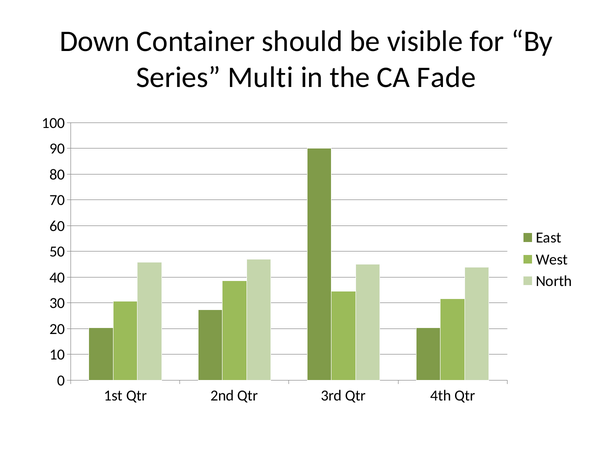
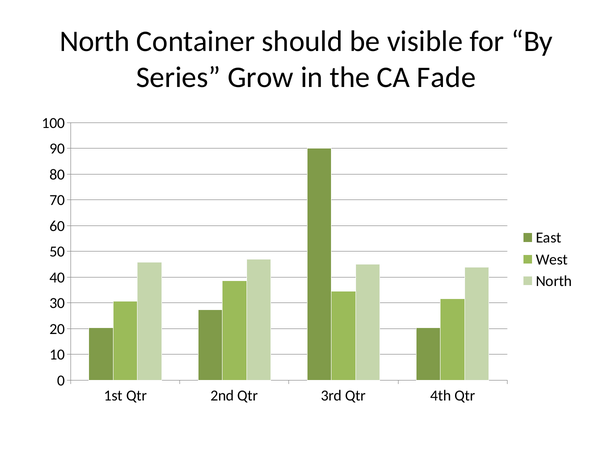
Down: Down -> North (95, 41)
Multi: Multi -> Grow (261, 77)
